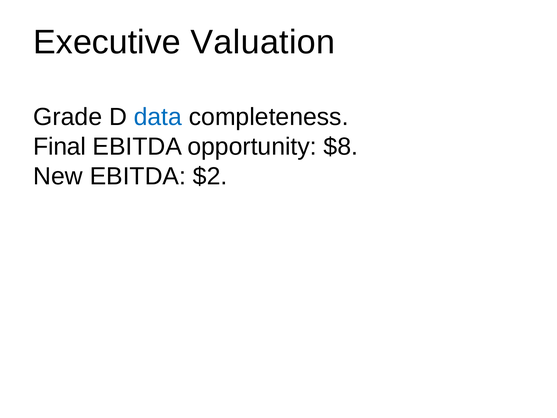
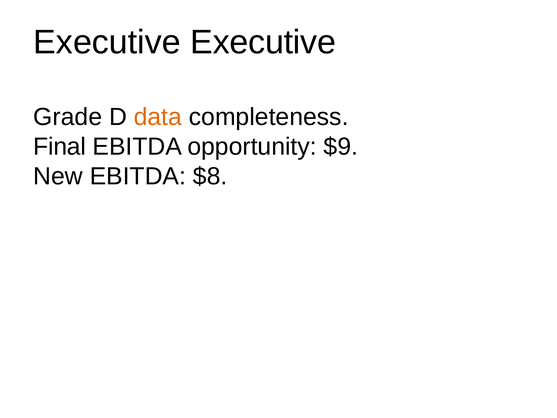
Executive Valuation: Valuation -> Executive (263, 42)
data colour: blue -> orange (158, 117)
$8: $8 -> $9 (341, 147)
$2: $2 -> $8 (210, 176)
